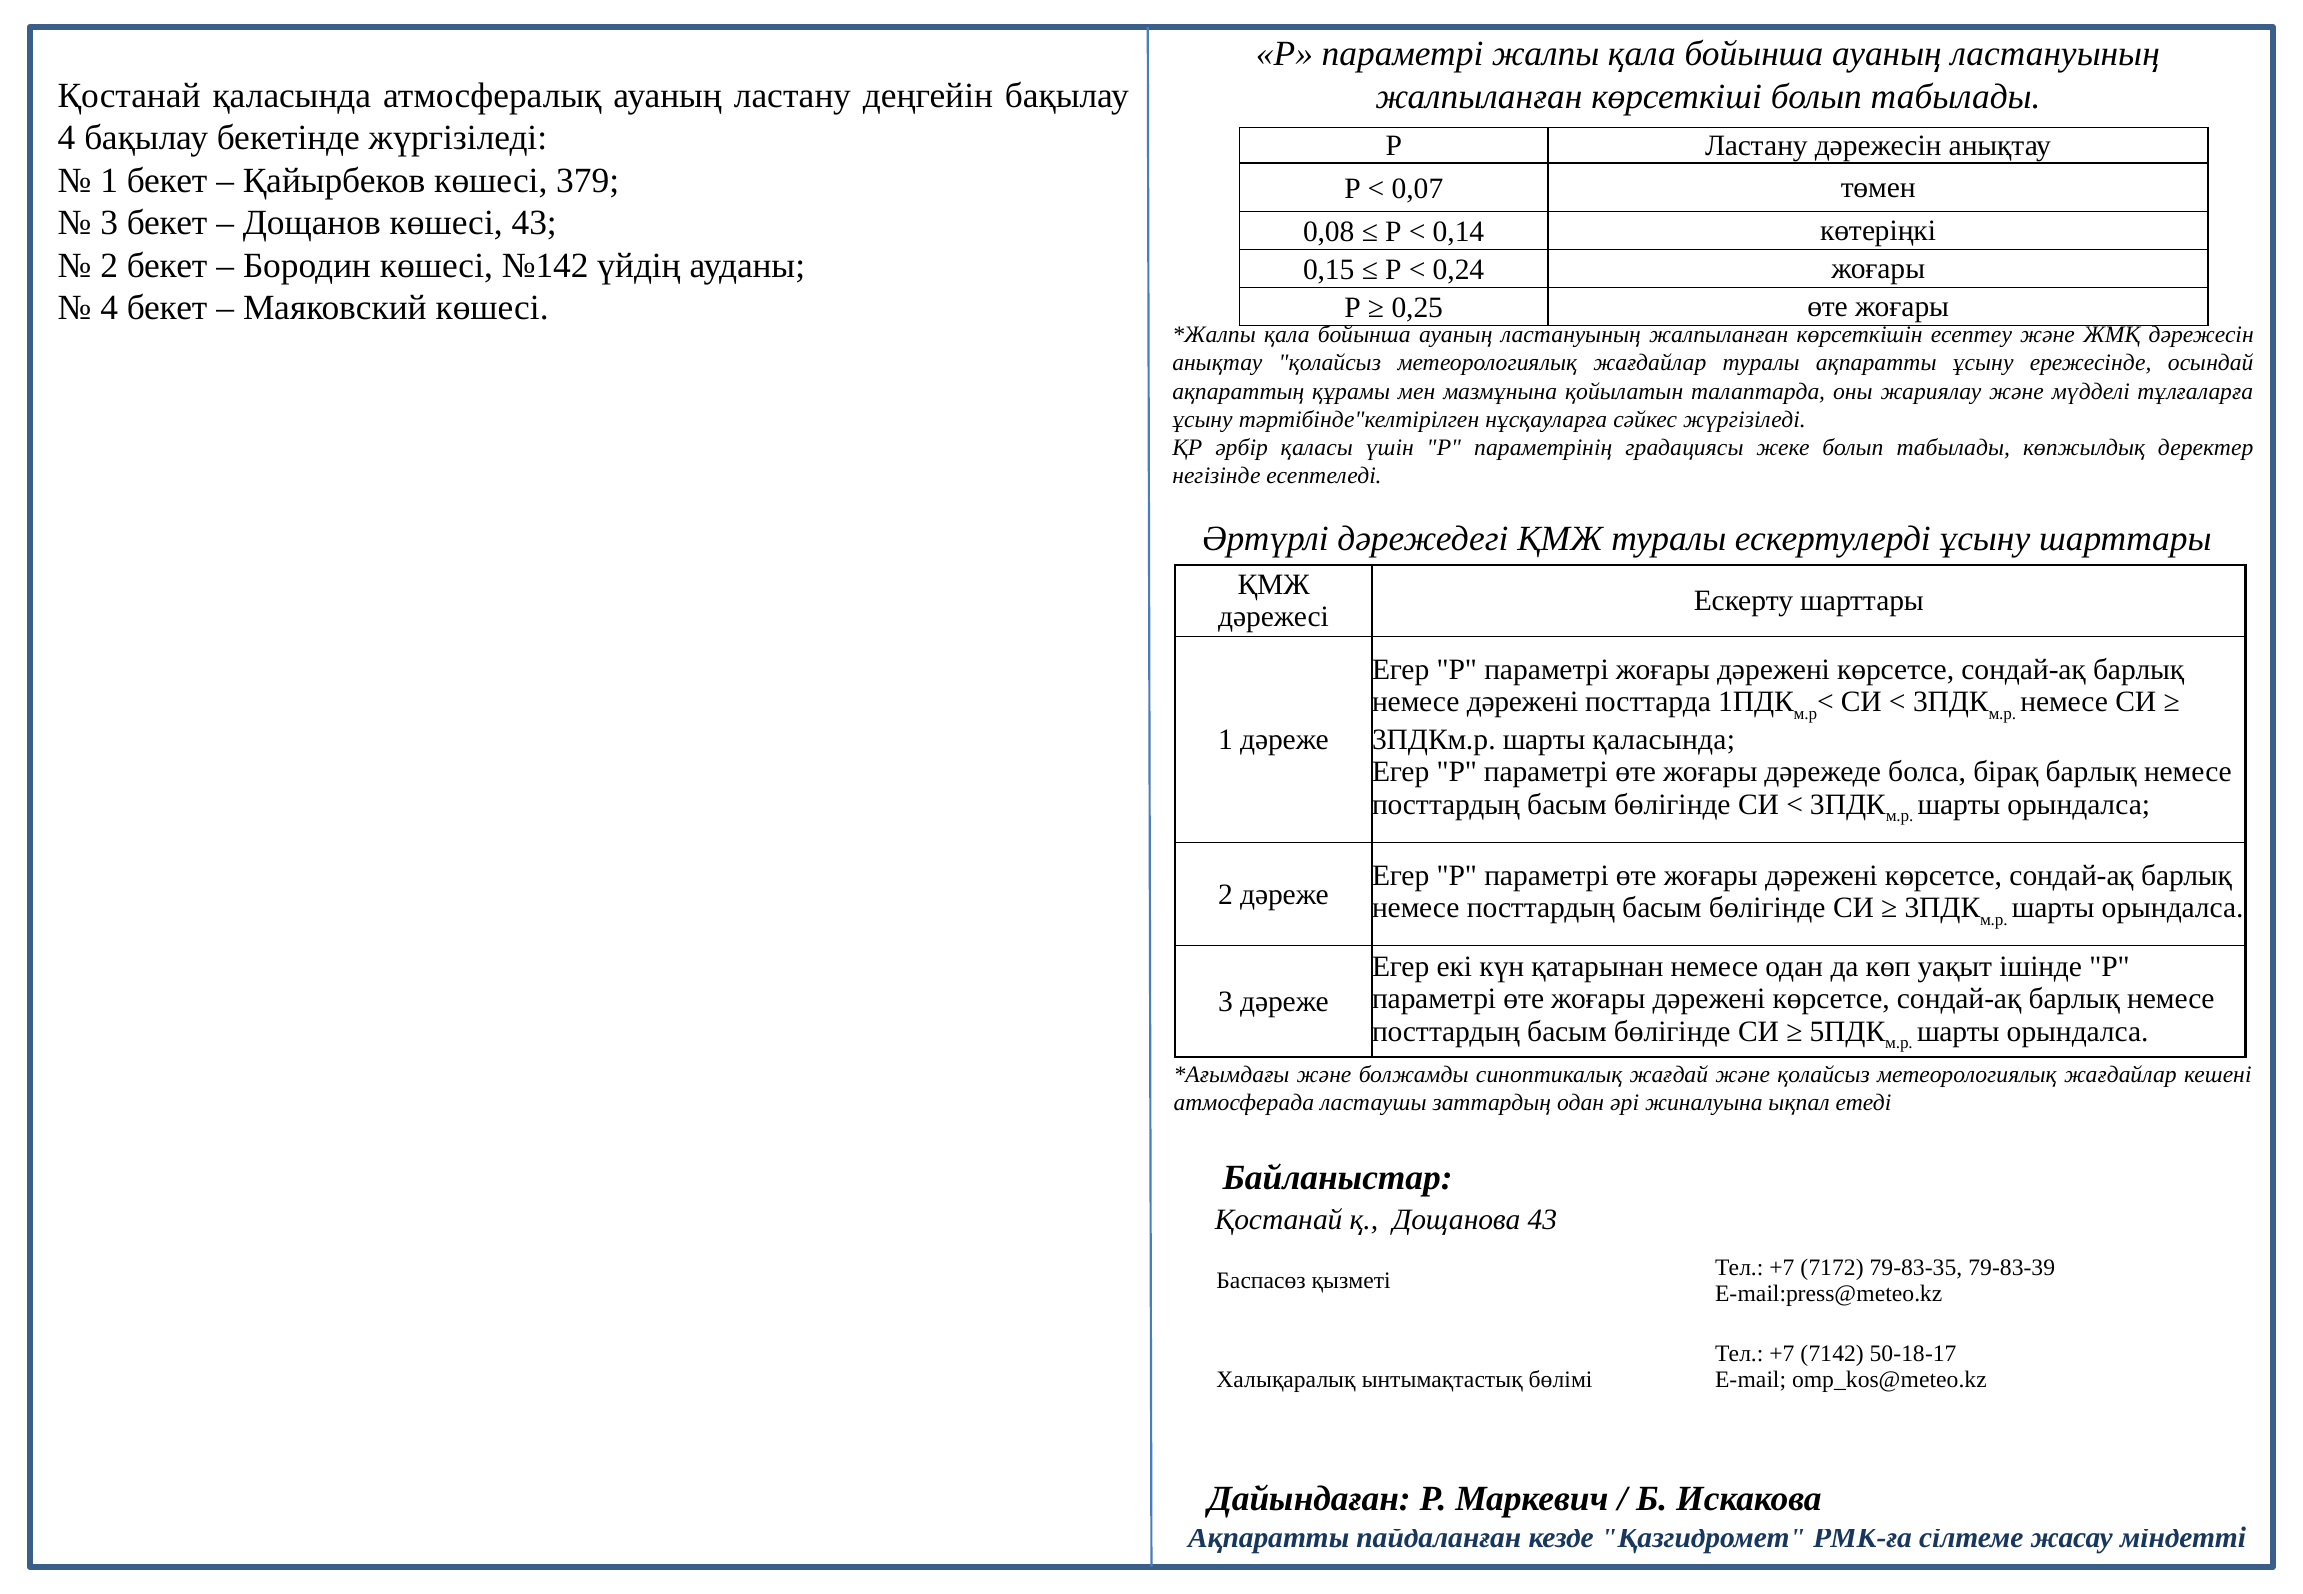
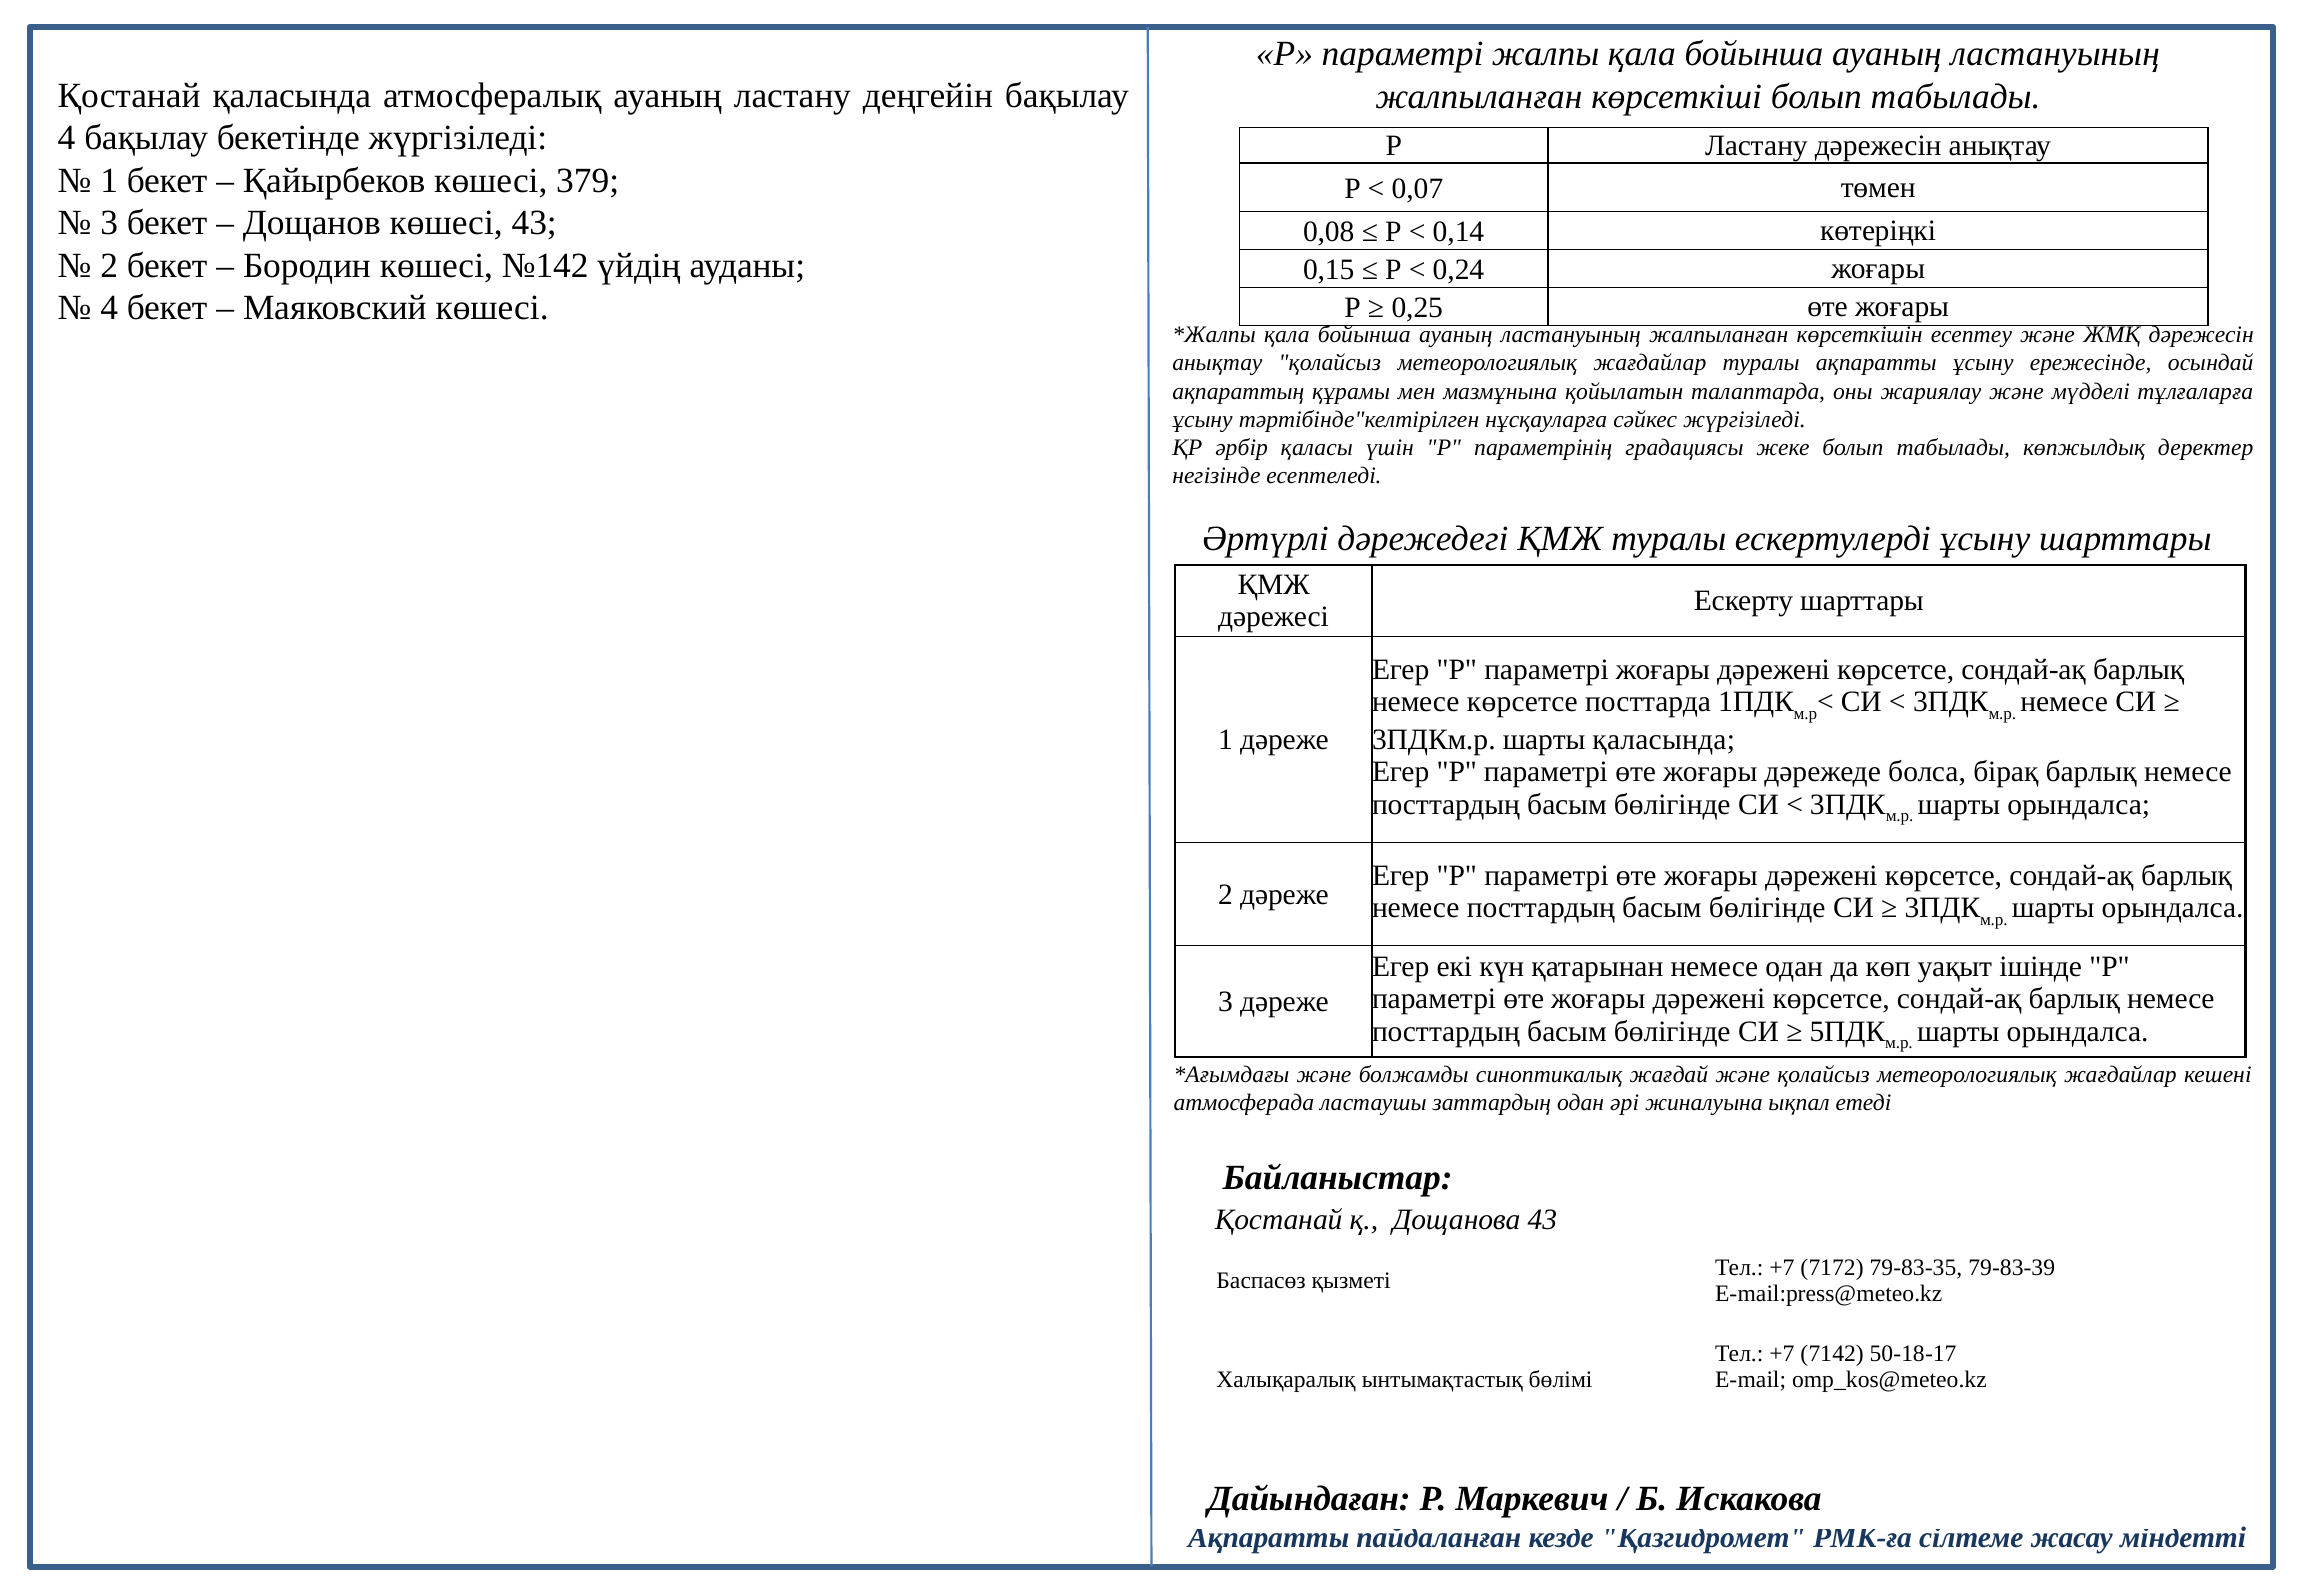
немесе дәрежені: дәрежені -> көрсетсе (1522, 702)
